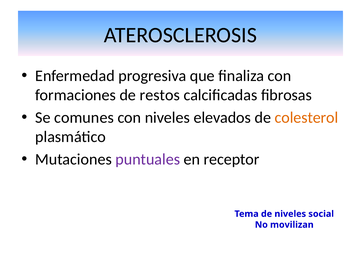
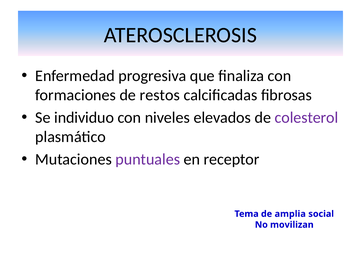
comunes: comunes -> individuo (84, 117)
colesterol colour: orange -> purple (306, 117)
de niveles: niveles -> amplia (290, 214)
